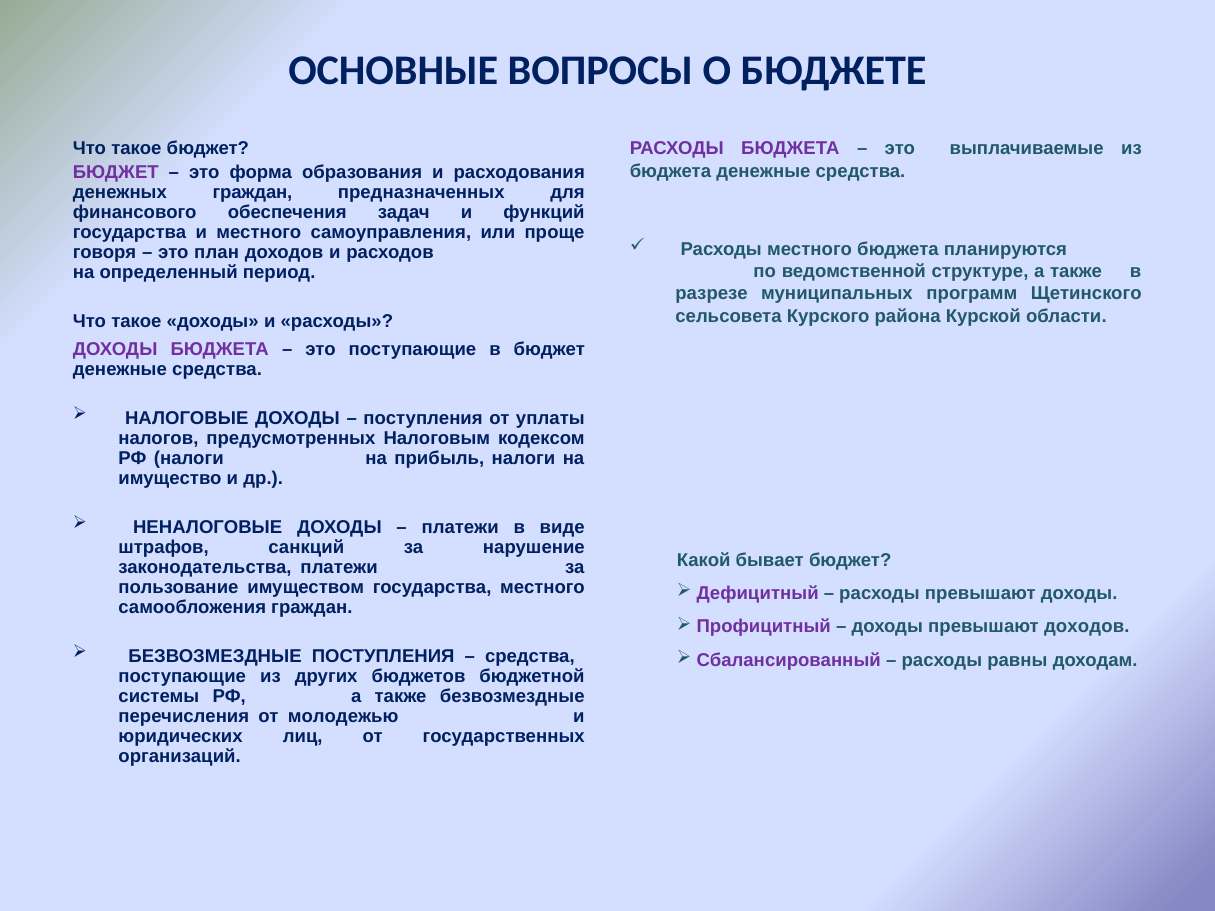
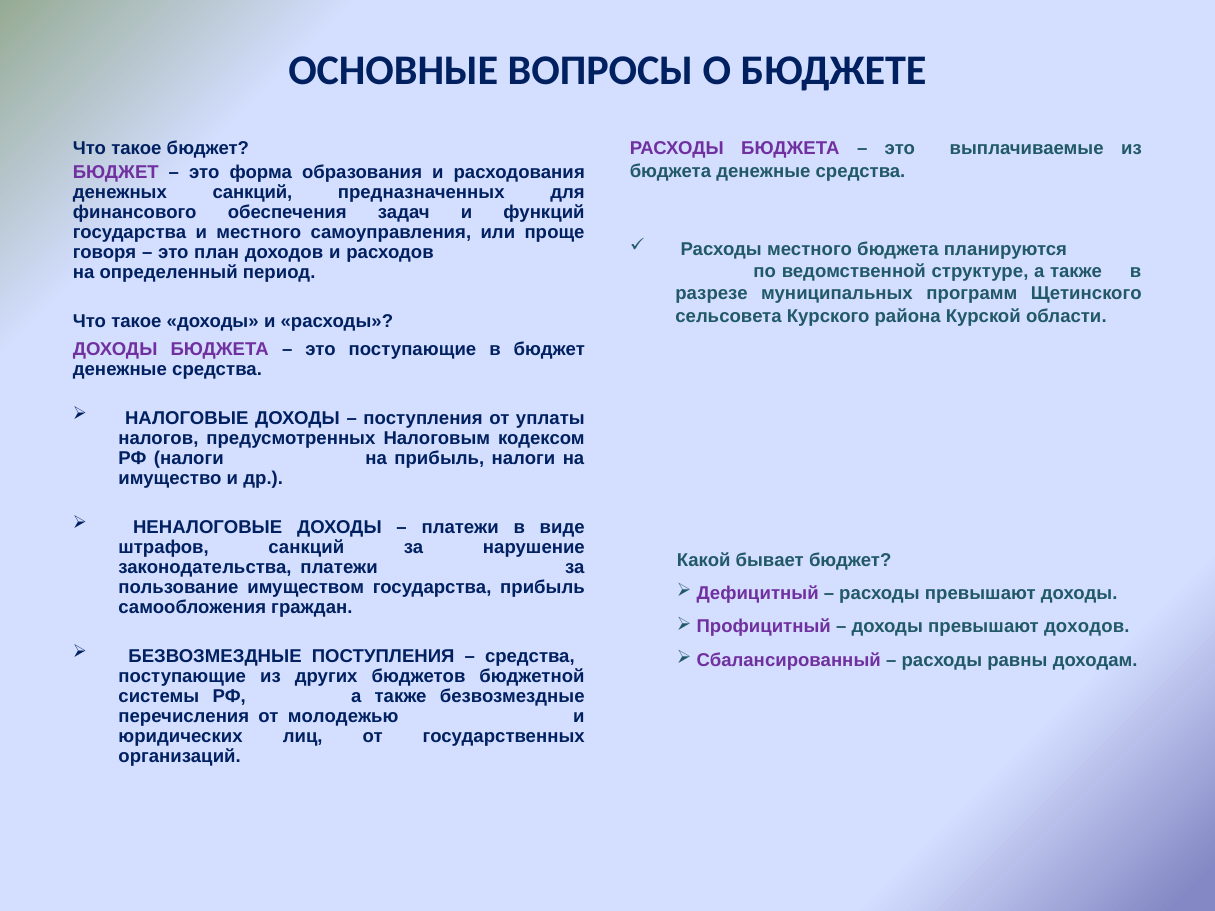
денежных граждан: граждан -> санкций (252, 192)
государства местного: местного -> прибыль (542, 588)
